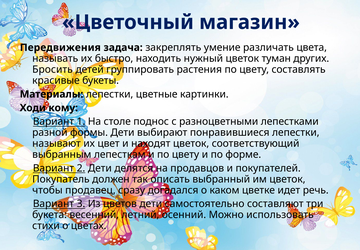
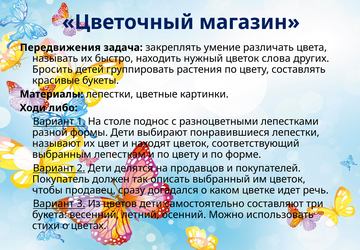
туман: туман -> слова (276, 58)
кому: кому -> либо (63, 108)
